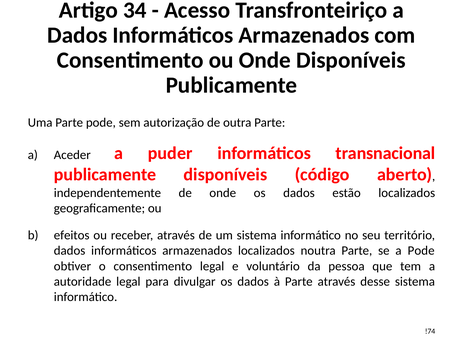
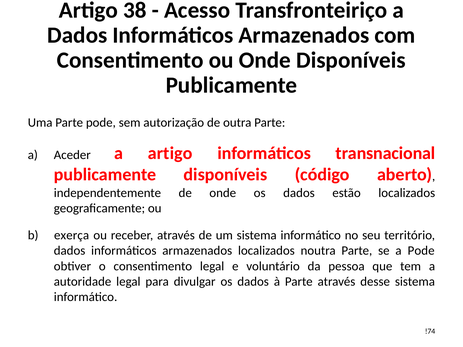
34: 34 -> 38 (135, 10)
a puder: puder -> artigo (170, 153)
efeitos: efeitos -> exerça (72, 235)
